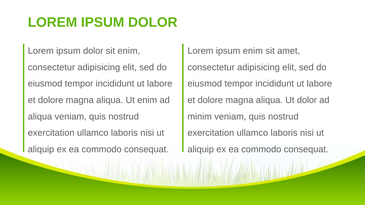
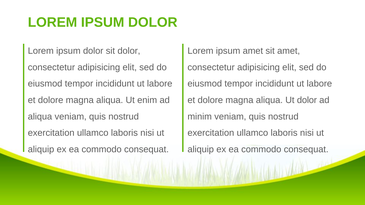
sit enim: enim -> dolor (129, 51)
ipsum enim: enim -> amet (253, 51)
